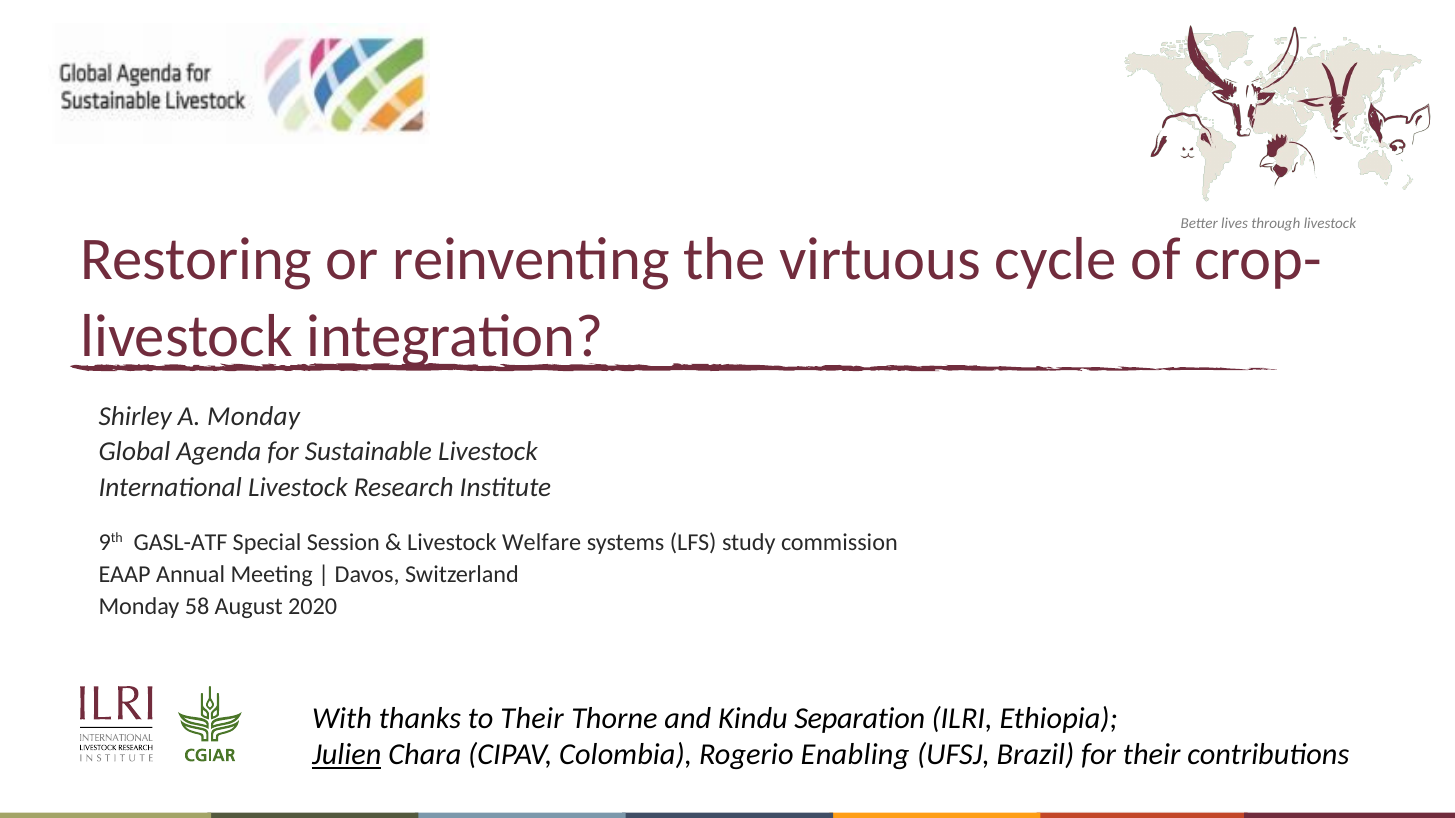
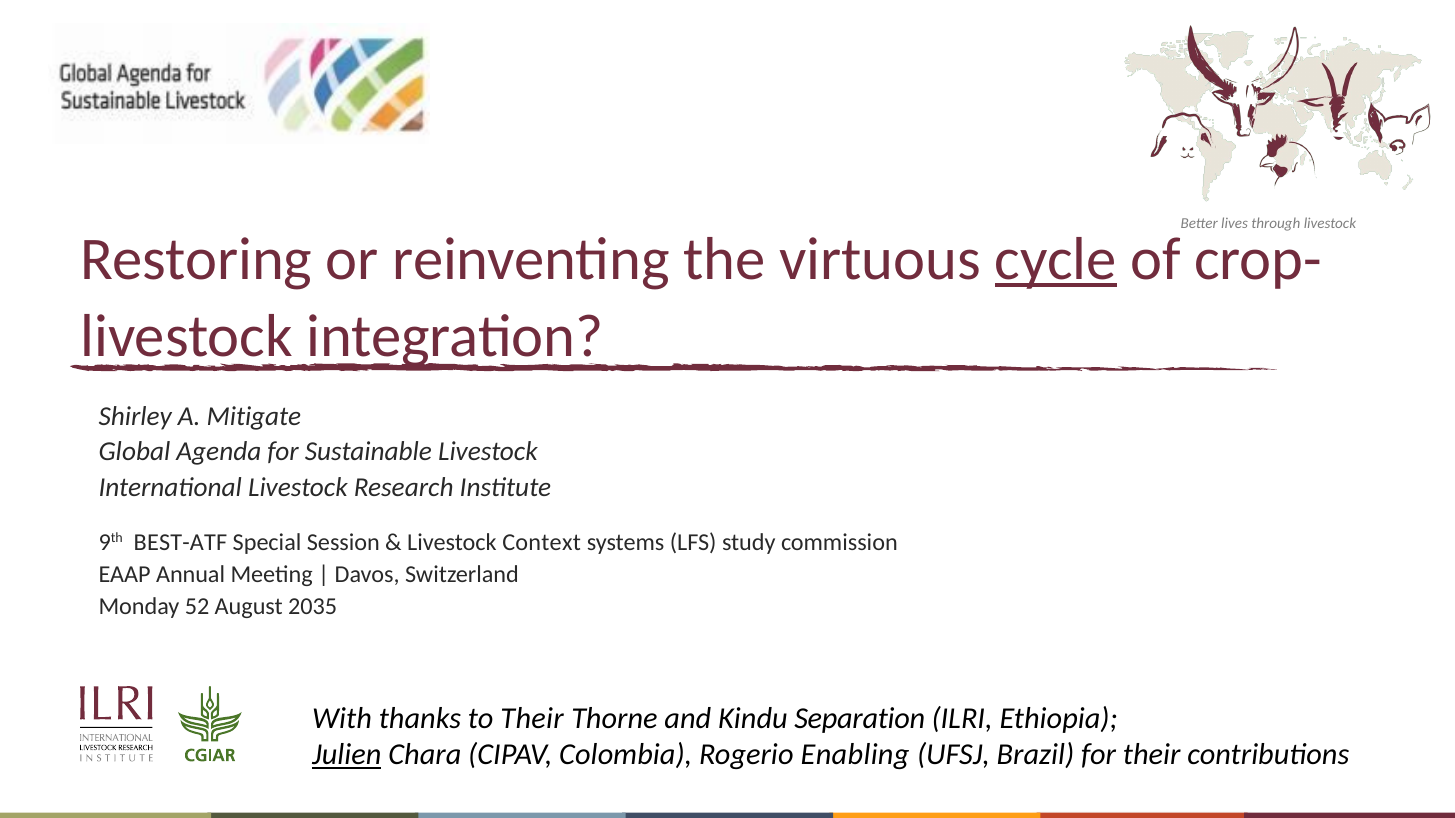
cycle underline: none -> present (1056, 259)
A Monday: Monday -> Mitigate (254, 417)
GASL-ATF: GASL-ATF -> BEST-ATF (180, 543)
Welfare: Welfare -> Context (542, 543)
58: 58 -> 52 (197, 607)
2020: 2020 -> 2035 (313, 607)
